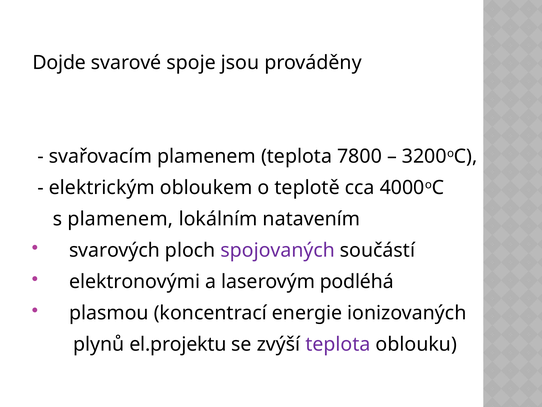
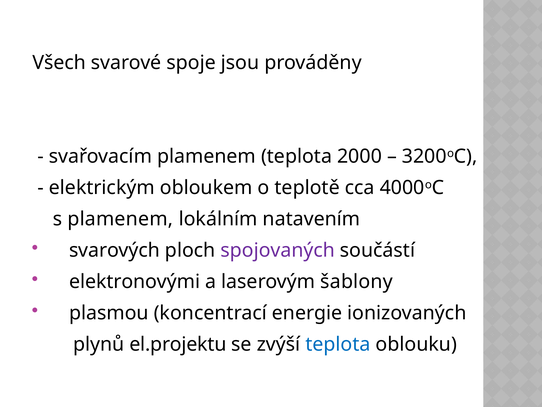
Dojde: Dojde -> Všech (59, 63)
7800: 7800 -> 2000 (360, 156)
podléhá: podléhá -> šablony (357, 281)
teplota colour: purple -> blue (338, 344)
